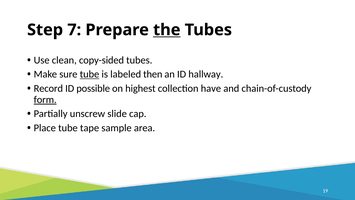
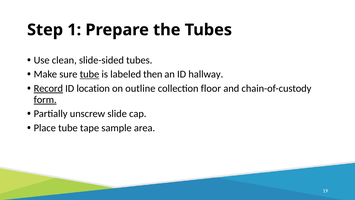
7: 7 -> 1 (74, 30)
the underline: present -> none (167, 30)
copy-sided: copy-sided -> slide-sided (101, 60)
Record underline: none -> present (48, 88)
possible: possible -> location (93, 88)
highest: highest -> outline (140, 88)
have: have -> floor (211, 88)
